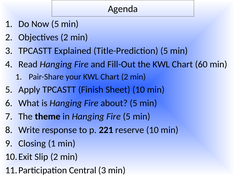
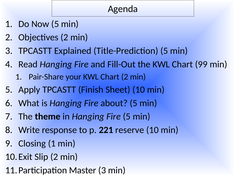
60: 60 -> 99 (201, 64)
Central: Central -> Master (83, 170)
